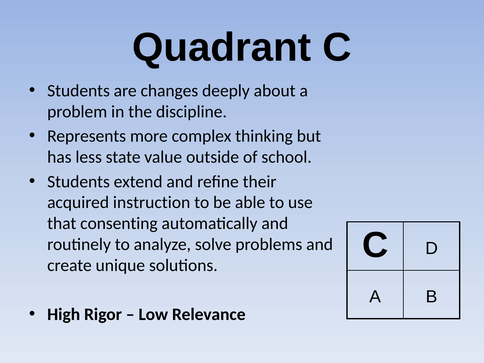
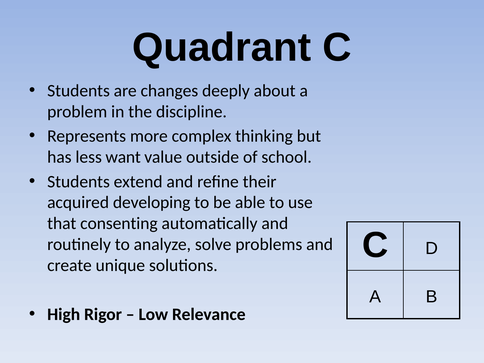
state: state -> want (123, 157)
instruction: instruction -> developing (152, 203)
